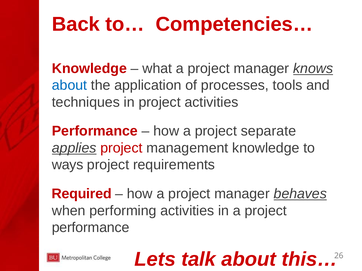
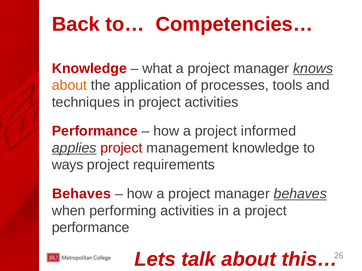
about colour: blue -> orange (69, 85)
separate: separate -> informed (268, 131)
Required: Required -> Behaves (81, 194)
